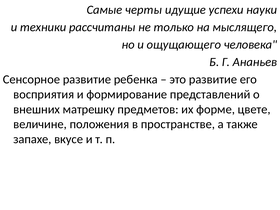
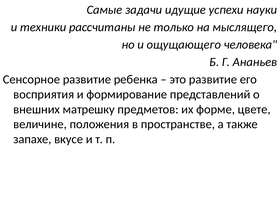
черты: черты -> задачи (144, 10)
